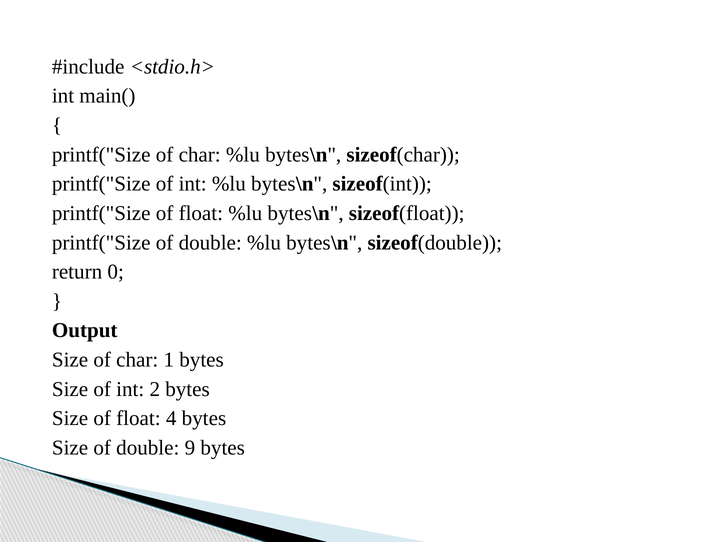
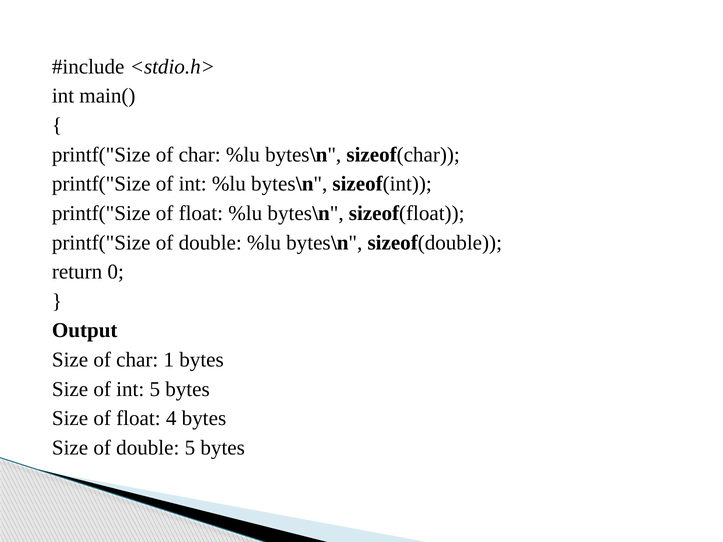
int 2: 2 -> 5 (155, 389)
double 9: 9 -> 5 (190, 448)
